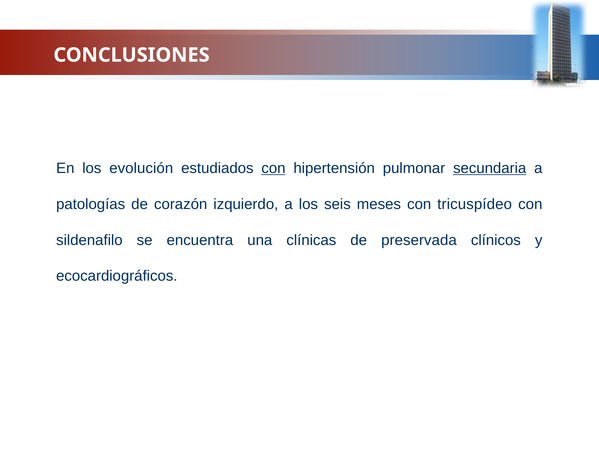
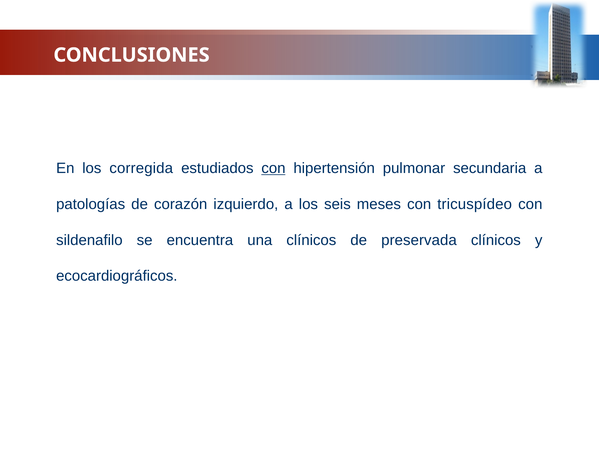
evolución: evolución -> corregida (141, 168)
secundaria underline: present -> none (490, 168)
una clínicas: clínicas -> clínicos (311, 240)
